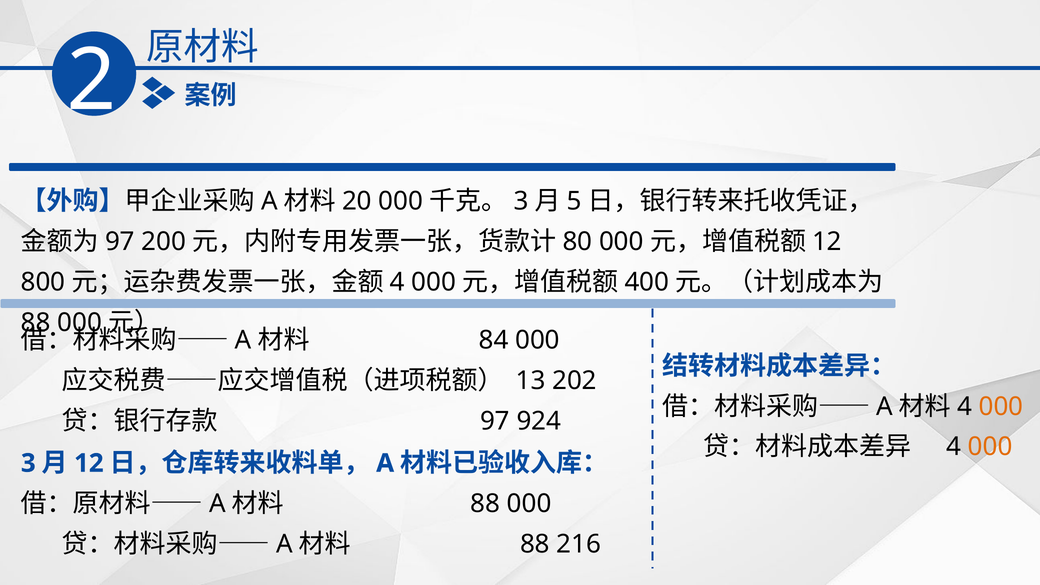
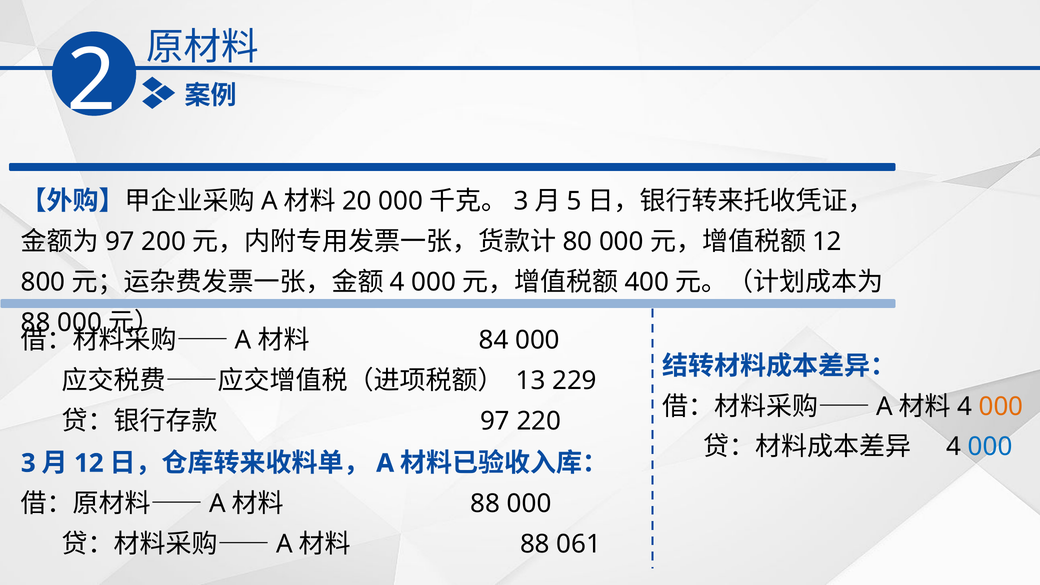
202: 202 -> 229 (574, 381)
924: 924 -> 220 (539, 421)
000 colour: orange -> blue (990, 447)
216: 216 -> 061 (579, 544)
